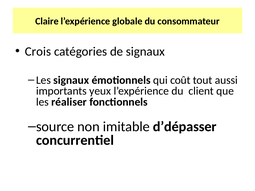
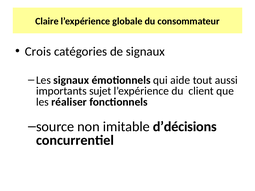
coût: coût -> aide (180, 80)
yeux: yeux -> sujet (100, 91)
d’dépasser: d’dépasser -> d’décisions (185, 127)
